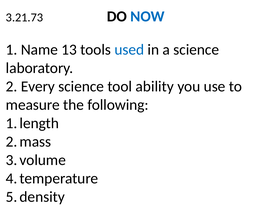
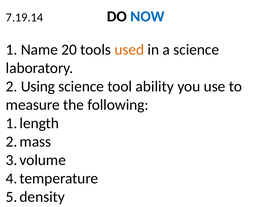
3.21.73: 3.21.73 -> 7.19.14 (24, 17)
13: 13 -> 20 (69, 50)
used colour: blue -> orange (129, 50)
Every: Every -> Using (38, 86)
